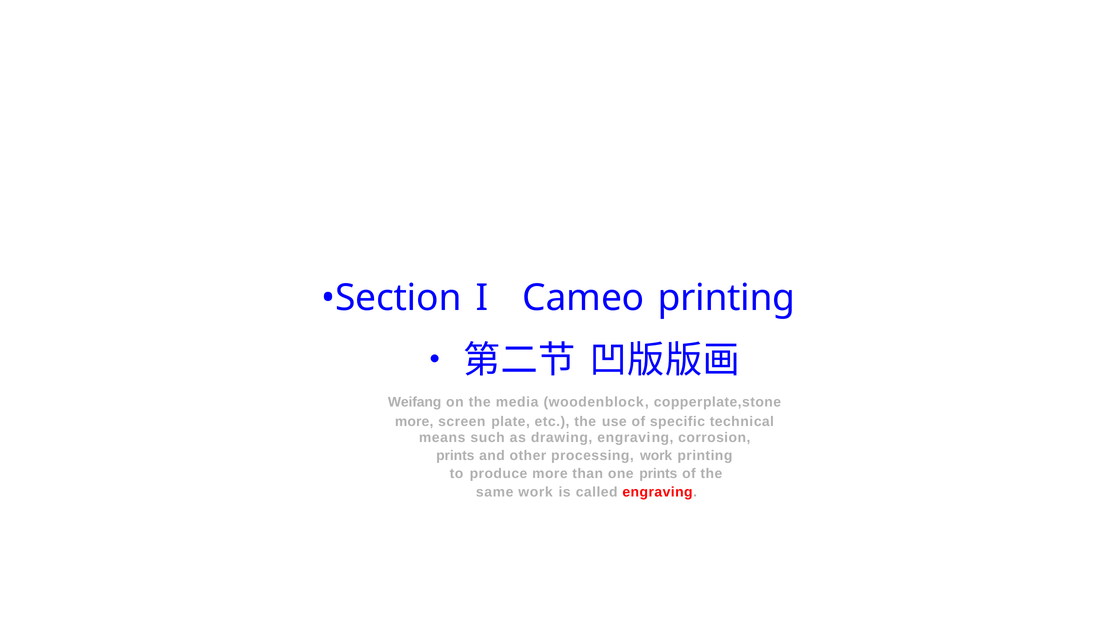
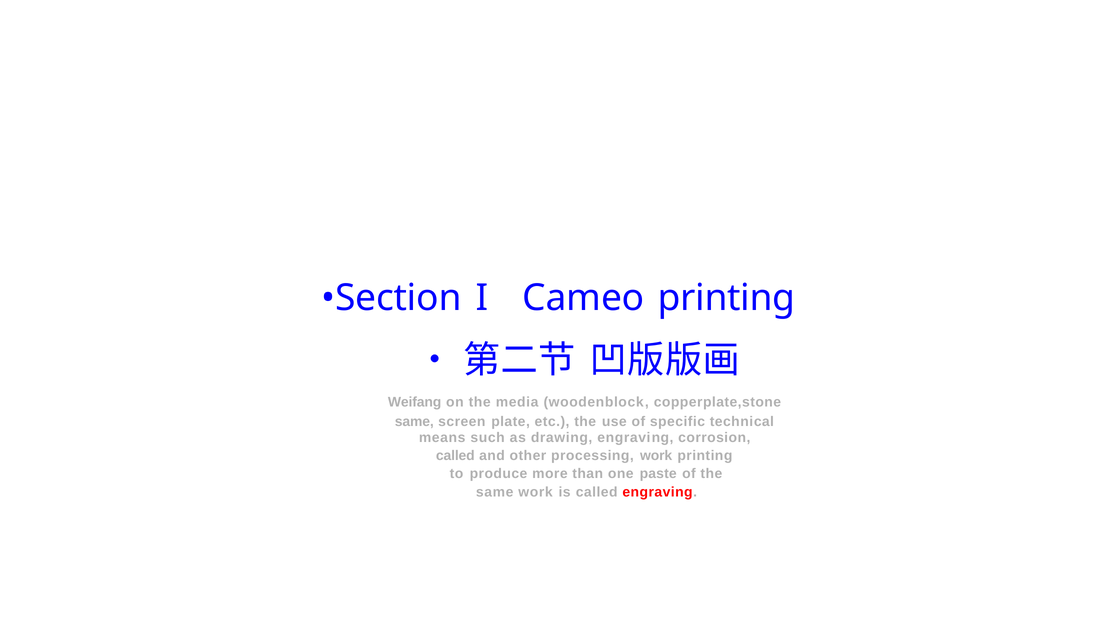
more: more -> same (414, 422)
prints: prints -> called (455, 456)
one prints: prints -> paste (658, 474)
